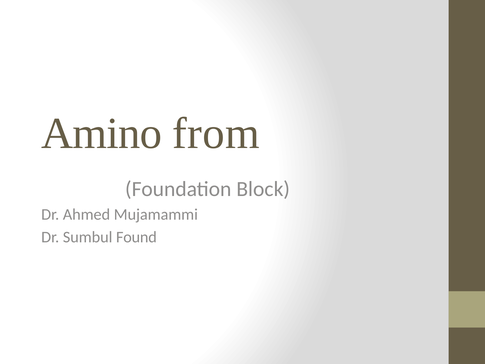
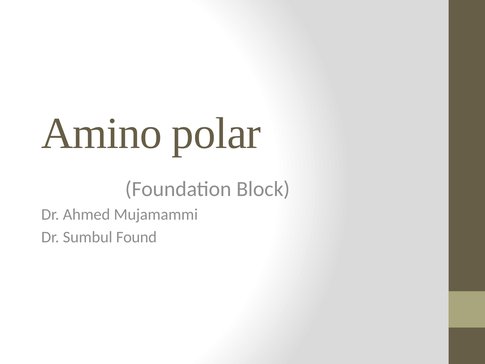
from: from -> polar (216, 133)
